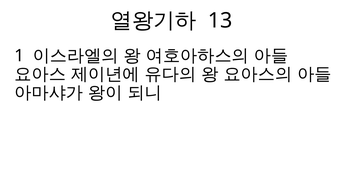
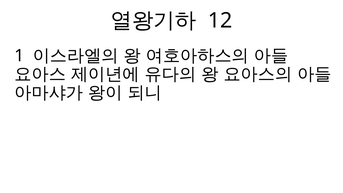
13: 13 -> 12 (220, 21)
